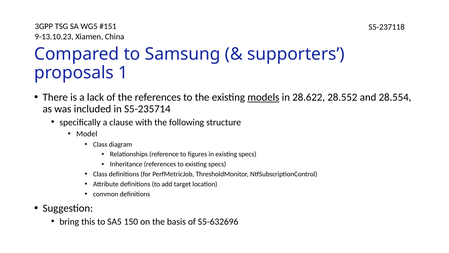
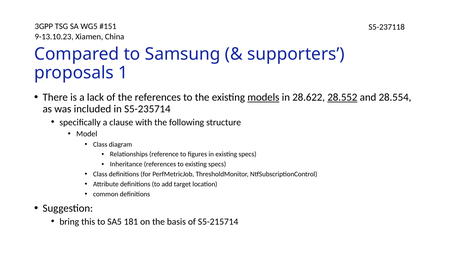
28.552 underline: none -> present (342, 97)
150: 150 -> 181 (131, 221)
S5-632696: S5-632696 -> S5-215714 (218, 221)
